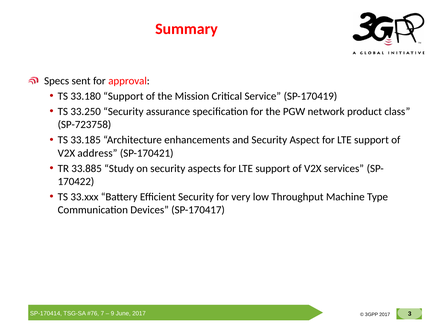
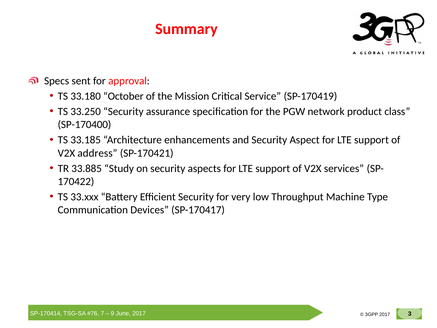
33.180 Support: Support -> October (123, 96)
SP-723758: SP-723758 -> SP-170400 (84, 125)
